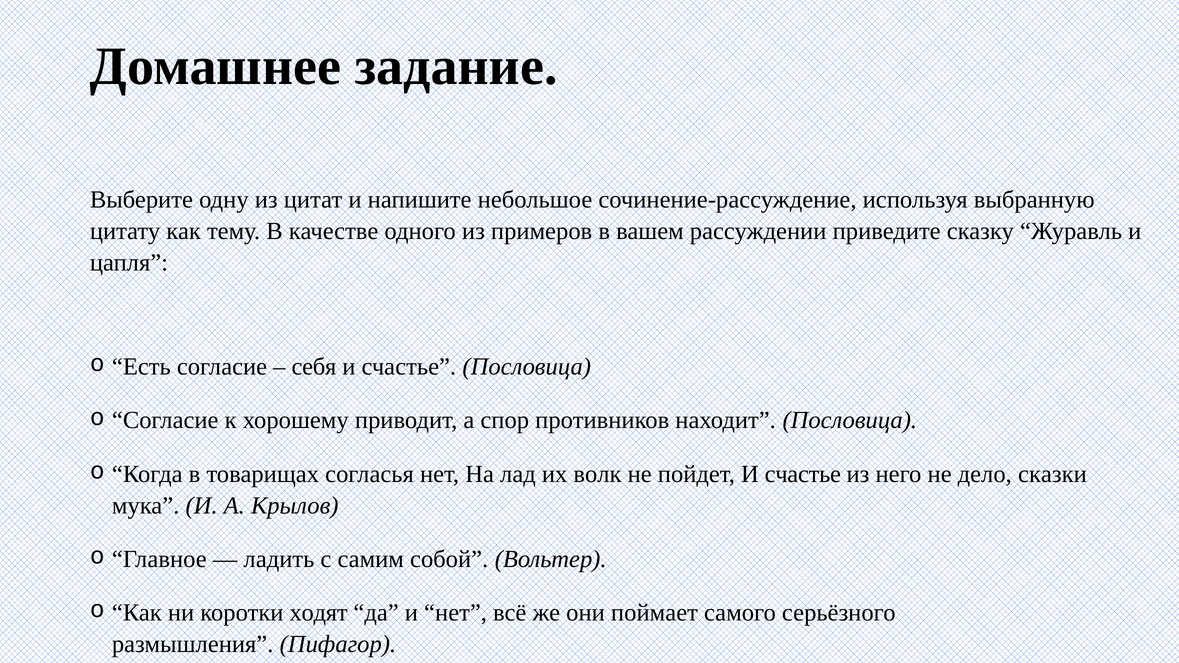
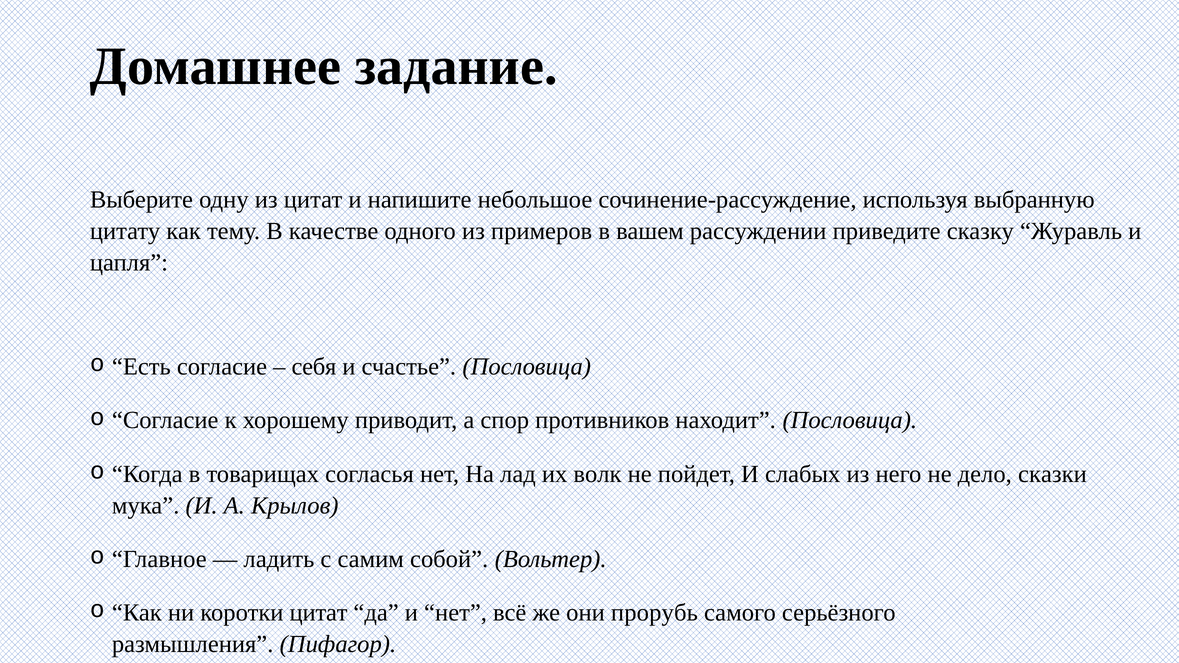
пойдет И счастье: счастье -> слабых (803, 474)
коротки ходят: ходят -> цитат (319, 613)
поймает: поймает -> прорубь (654, 613)
